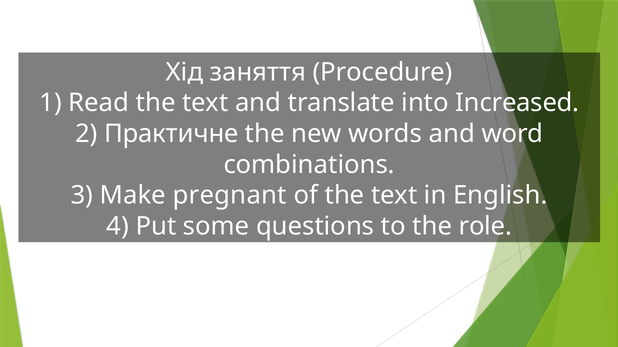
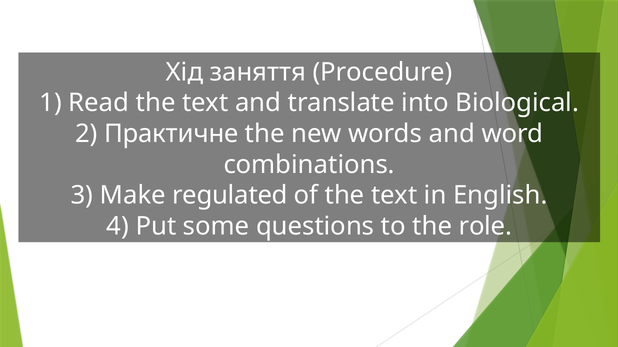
Increased: Increased -> Biological (517, 103)
pregnant: pregnant -> regulated (230, 196)
